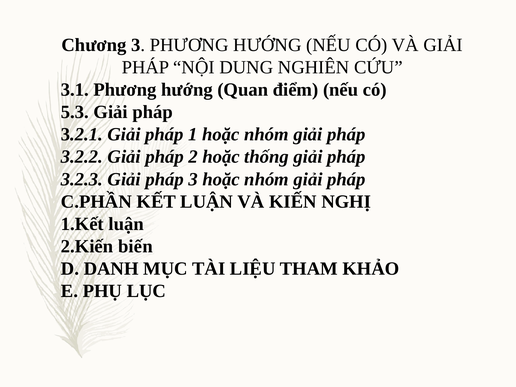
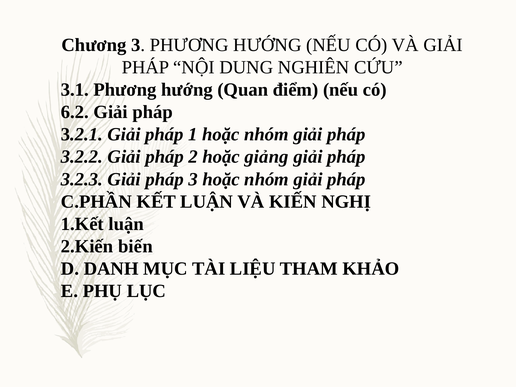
5.3: 5.3 -> 6.2 (75, 112)
thống: thống -> giảng (266, 157)
